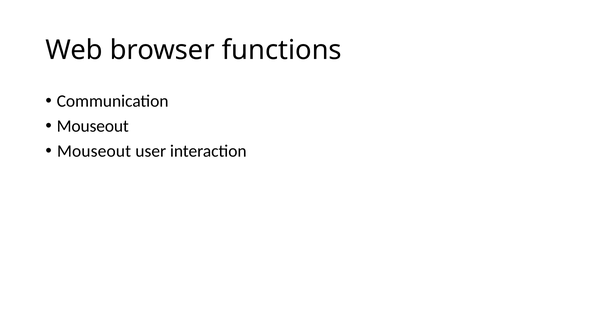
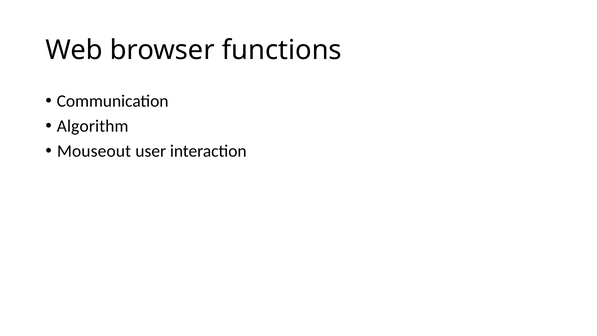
Mouseout: Mouseout -> Algorithm (93, 126)
